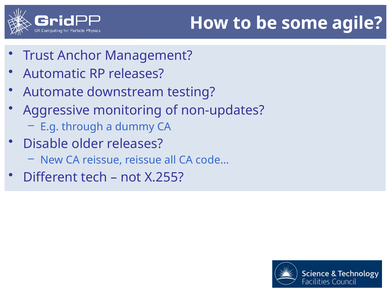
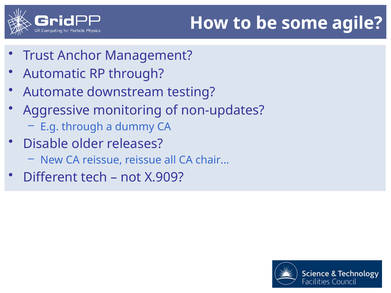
RP releases: releases -> through (136, 74)
code…: code… -> chair… (212, 160)
X.255: X.255 -> X.909 (164, 177)
